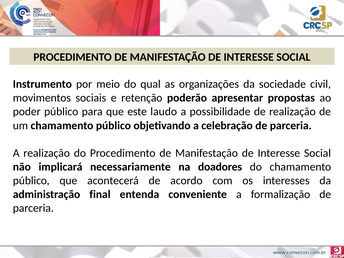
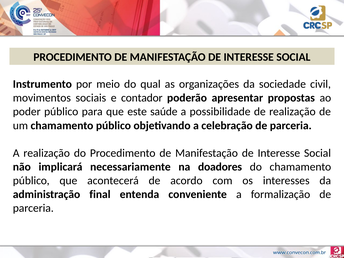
retenção: retenção -> contador (142, 98)
laudo: laudo -> saúde (164, 112)
